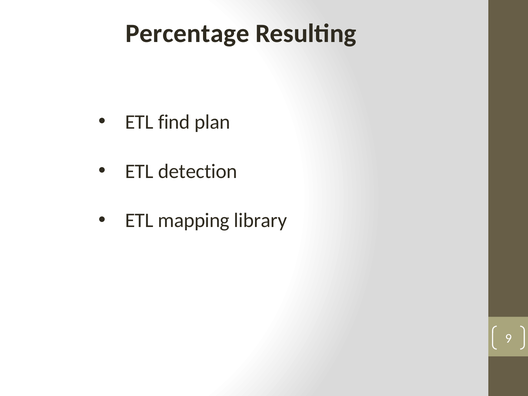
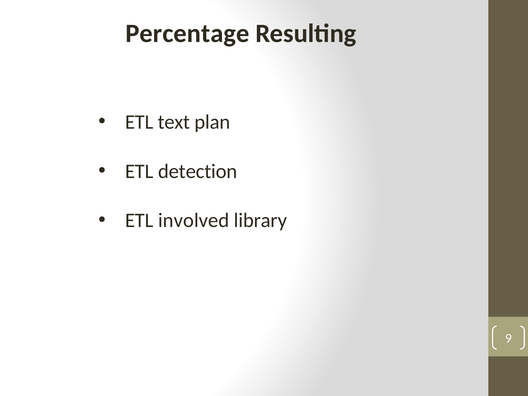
find: find -> text (174, 122)
mapping: mapping -> involved (194, 221)
